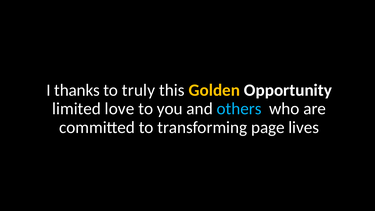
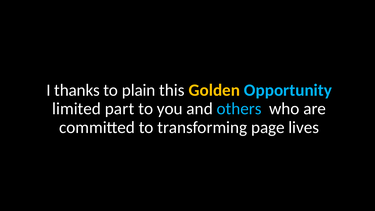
truly: truly -> plain (139, 90)
Opportunity colour: white -> light blue (288, 90)
love: love -> part (120, 109)
